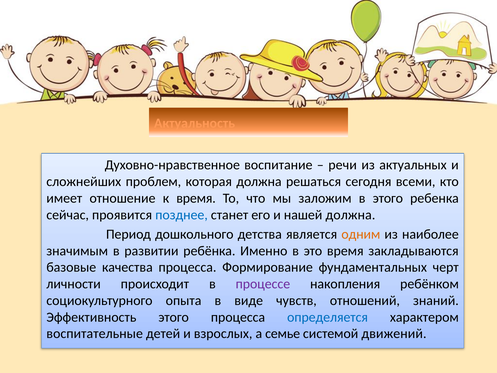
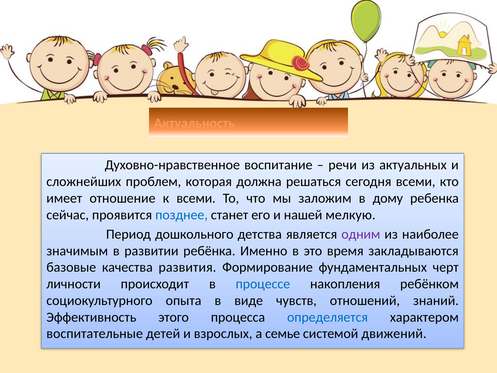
к время: время -> всеми (196, 198)
в этого: этого -> дому (388, 198)
нашей должна: должна -> мелкую (350, 215)
одним colour: orange -> purple (361, 234)
качества процесса: процесса -> развития (187, 267)
процессе colour: purple -> blue (263, 284)
